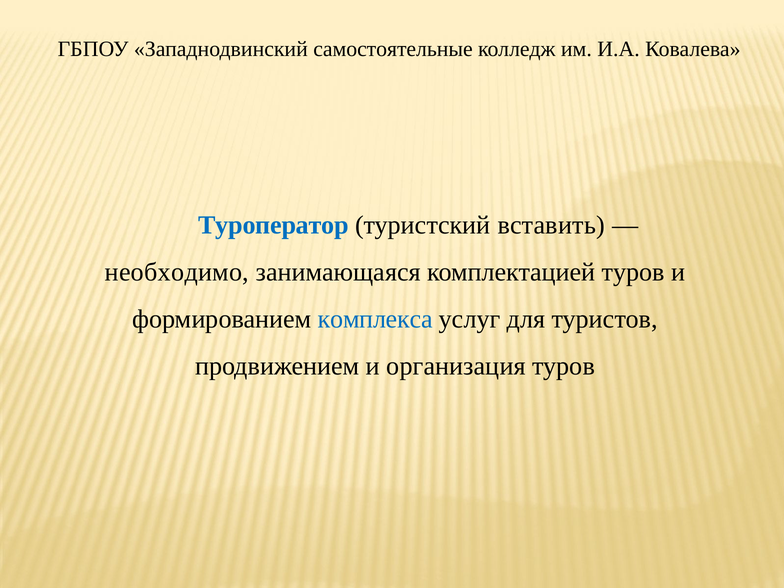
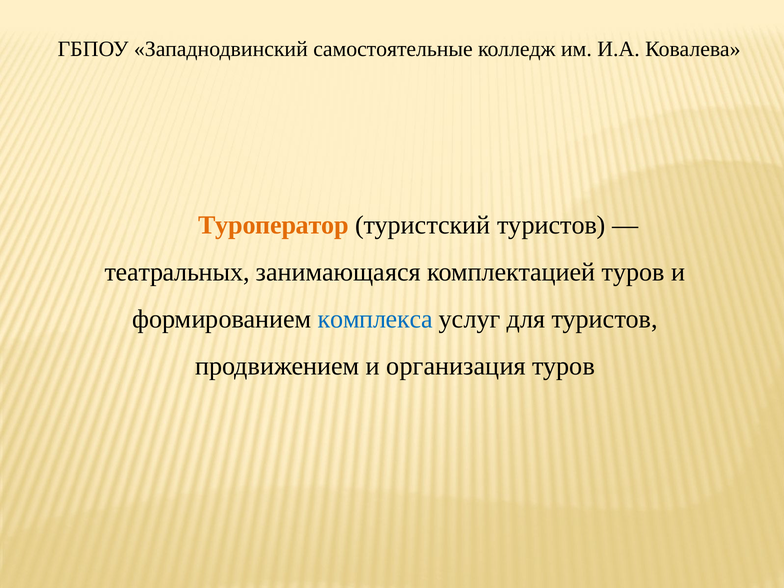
Туроператор colour: blue -> orange (273, 225)
туристский вставить: вставить -> туристов (551, 225)
необходимо: необходимо -> театральных (177, 272)
